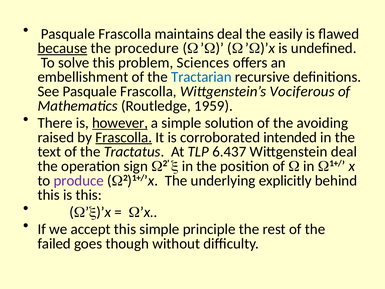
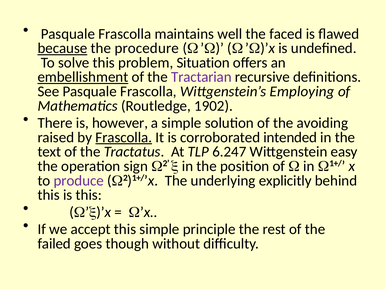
maintains deal: deal -> well (230, 34)
easily: easily -> faced (286, 34)
Sciences: Sciences -> Situation (203, 63)
embellishment underline: none -> present (83, 77)
Tractarian colour: blue -> purple (201, 77)
Vociferous: Vociferous -> Employing (302, 91)
1959: 1959 -> 1902 (214, 106)
however underline: present -> none (120, 123)
6.437: 6.437 -> 6.247 (229, 152)
Wittgenstein deal: deal -> easy (344, 152)
